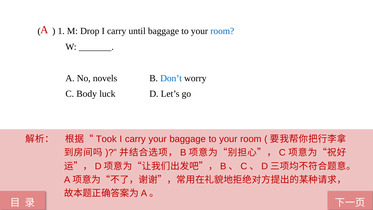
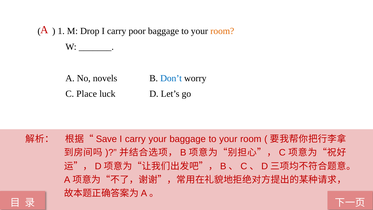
until: until -> poor (137, 31)
room colour: blue -> orange (222, 31)
Body: Body -> Place (87, 94)
Took: Took -> Save (106, 139)
